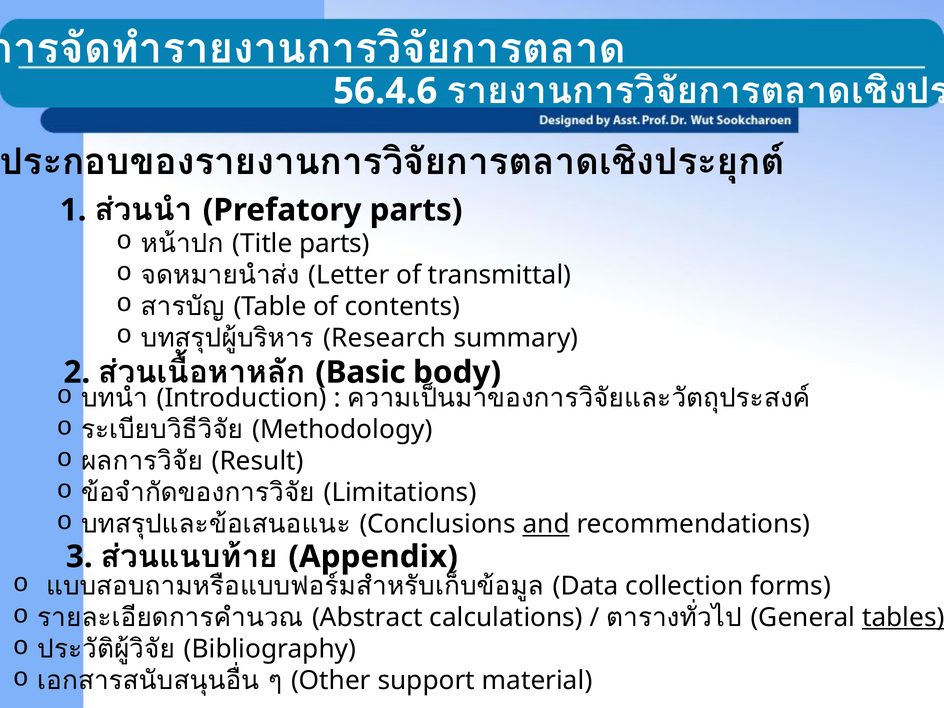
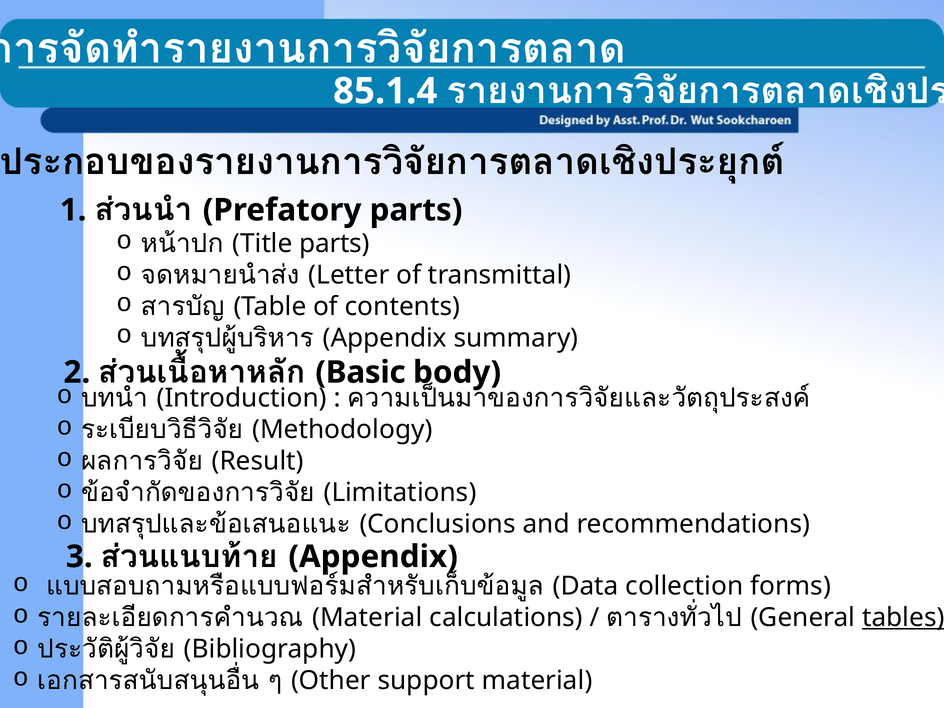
56.4.6: 56.4.6 -> 85.1.4 (385, 91)
Research: Research -> Appendix (385, 338)
and underline: present -> none (546, 524)
Abstract: Abstract -> Material (367, 618)
